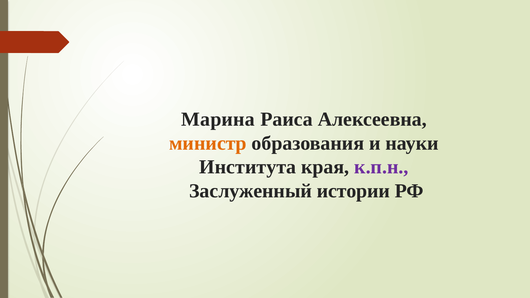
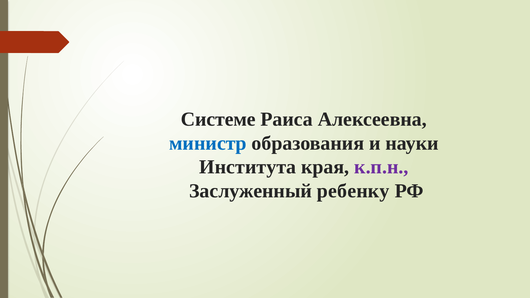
Марина: Марина -> Системе (218, 119)
министр colour: orange -> blue (208, 143)
истории: истории -> ребенку (353, 191)
